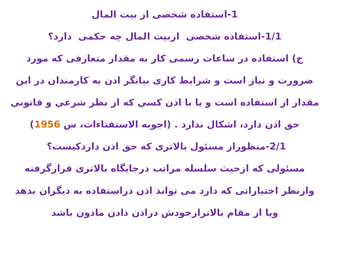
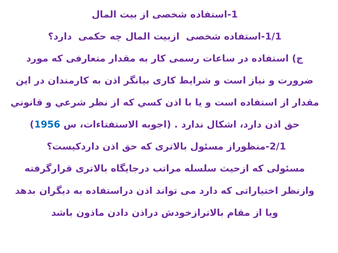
1956 colour: orange -> blue (47, 125)
